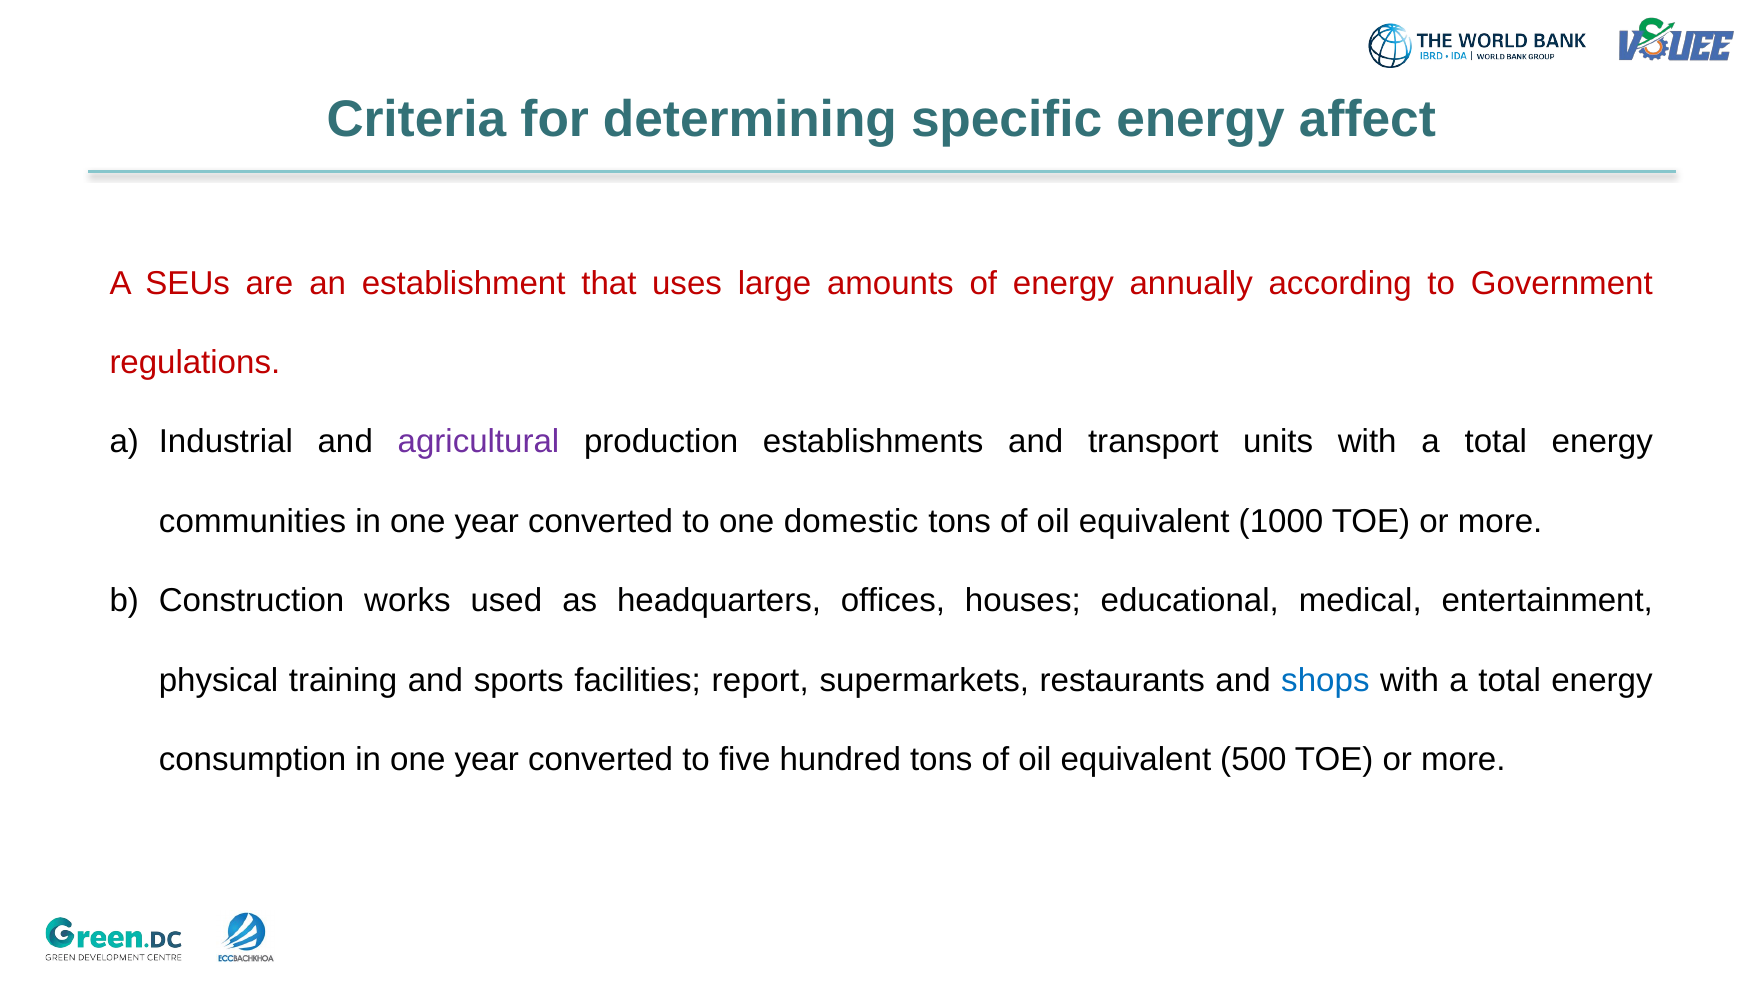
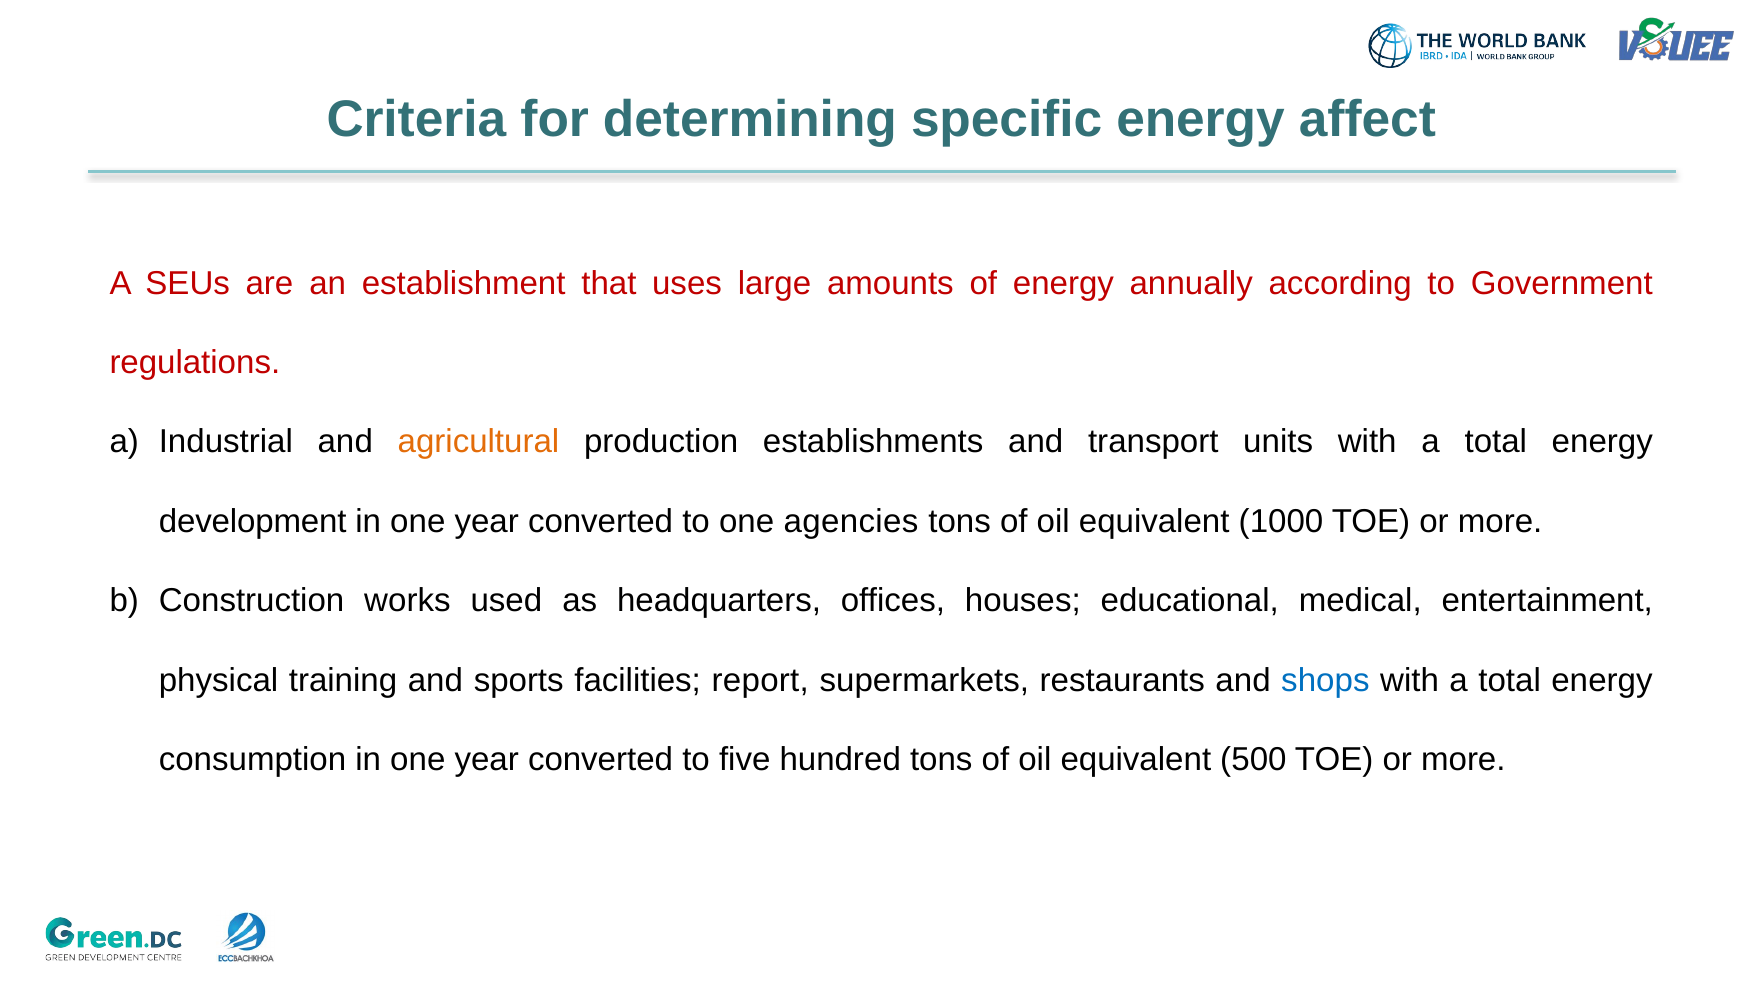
agricultural colour: purple -> orange (478, 442)
communities: communities -> development (253, 522)
domestic: domestic -> agencies (851, 522)
